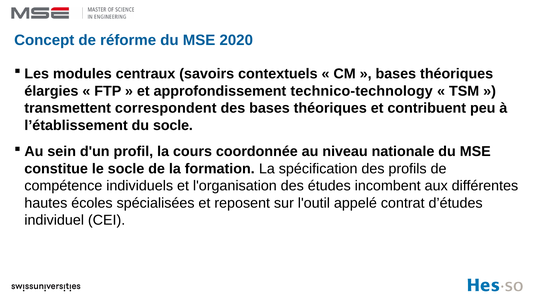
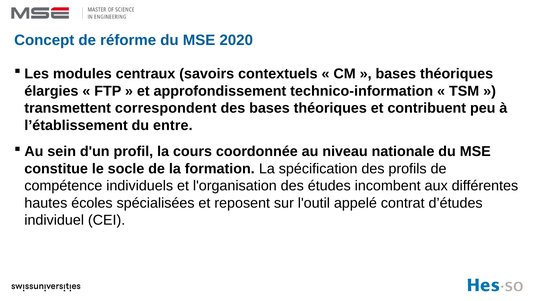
technico-technology: technico-technology -> technico-information (362, 91)
du socle: socle -> entre (173, 125)
